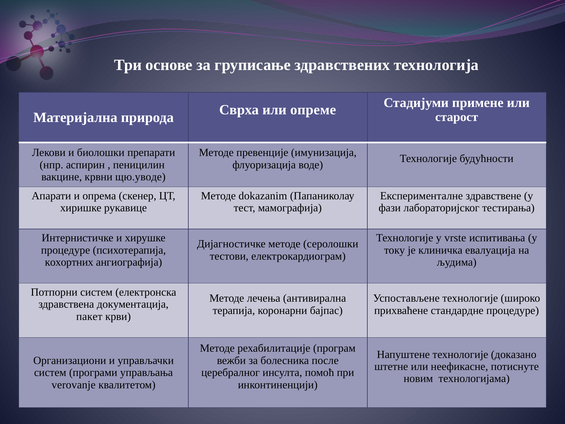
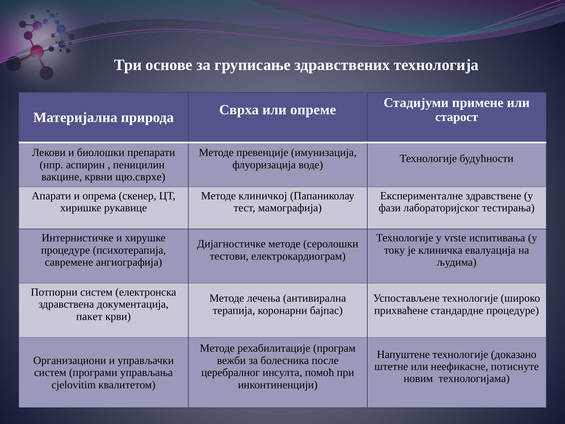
щю.уводе: щю.уводе -> щю.сврхе (140, 177)
dokazanim: dokazanim -> клиничкој (263, 196)
кохортних: кохортних -> савремене (69, 262)
verovanje: verovanje -> cjelovitim (74, 385)
